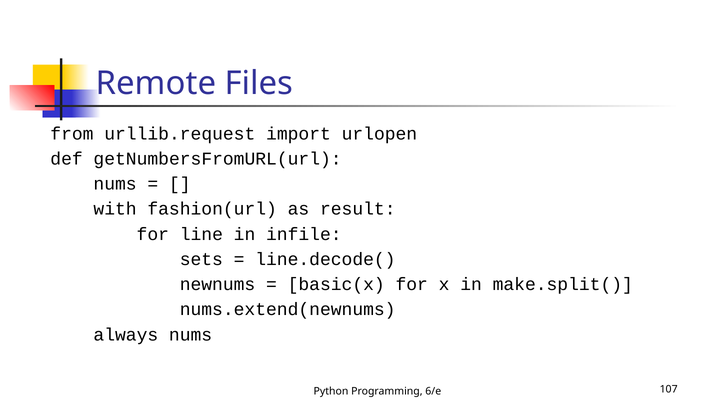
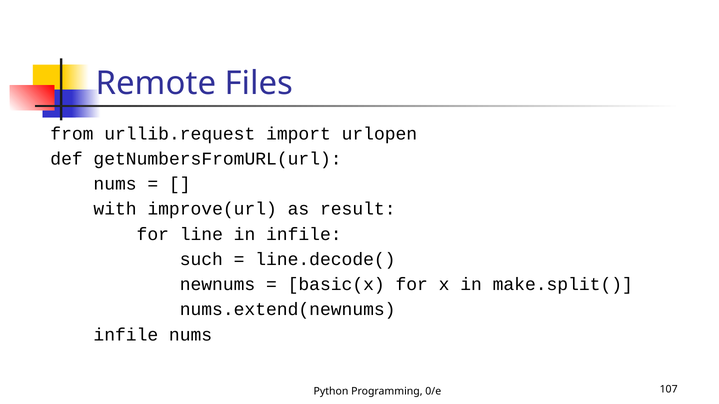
fashion(url: fashion(url -> improve(url (212, 209)
sets: sets -> such (201, 260)
always: always -> infile (126, 335)
6/e: 6/e -> 0/e (433, 392)
